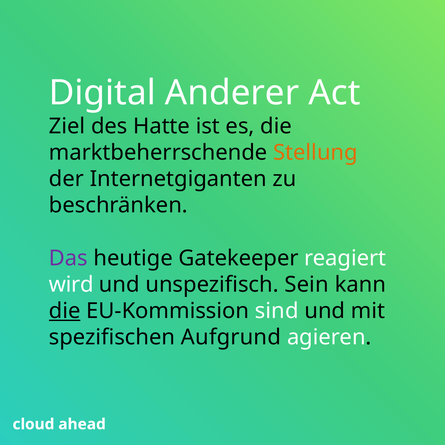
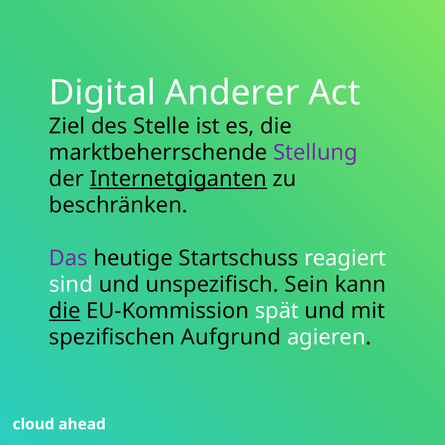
Hatte: Hatte -> Stelle (161, 126)
Stellung colour: orange -> purple (315, 153)
Internetgiganten underline: none -> present (178, 179)
Gatekeeper: Gatekeeper -> Startschuss (238, 258)
wird: wird -> sind (71, 285)
sind: sind -> spät (277, 311)
